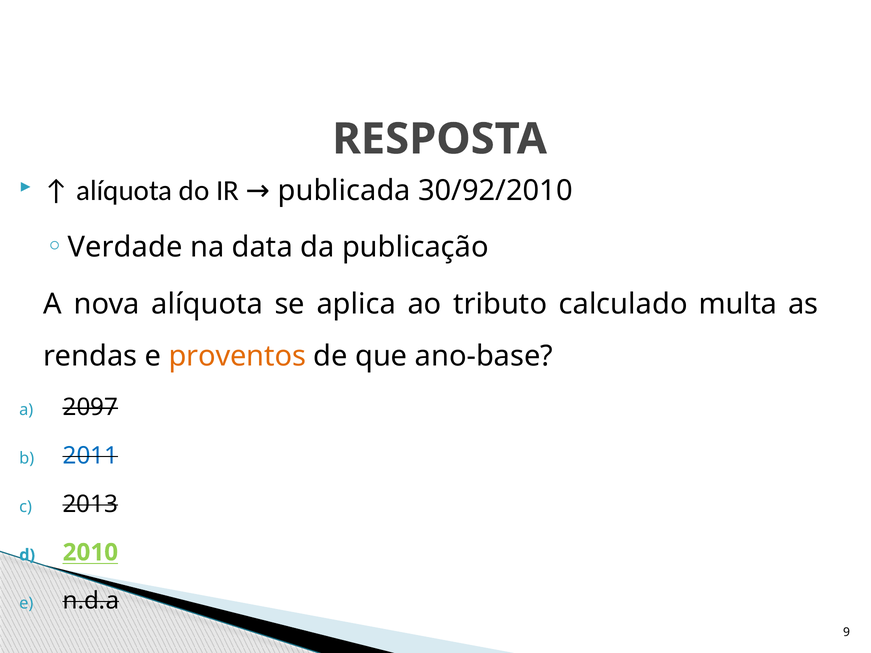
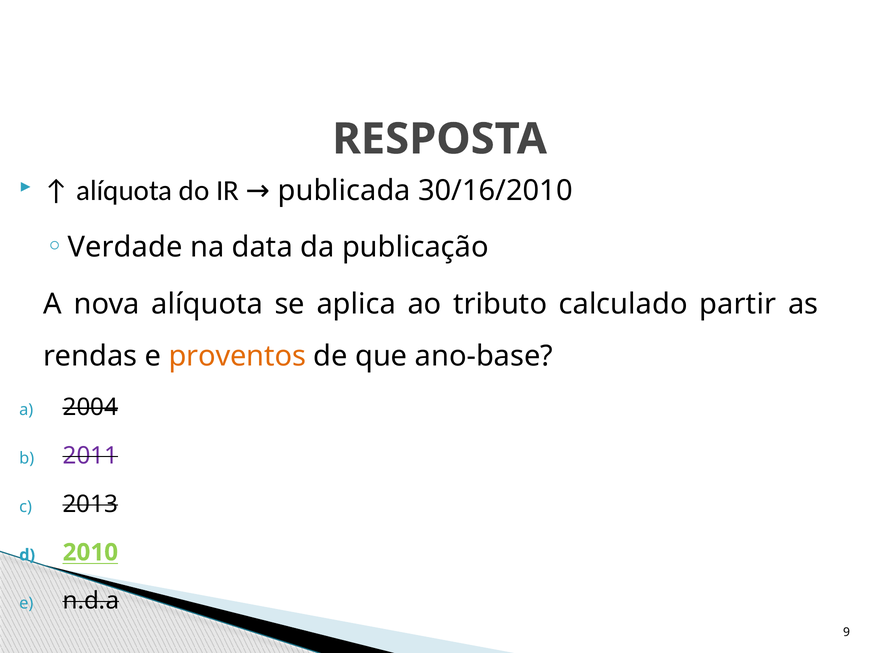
30/92/2010: 30/92/2010 -> 30/16/2010 (495, 191)
multa: multa -> partir (738, 304)
2097: 2097 -> 2004 (90, 407)
2011 colour: blue -> purple (90, 456)
